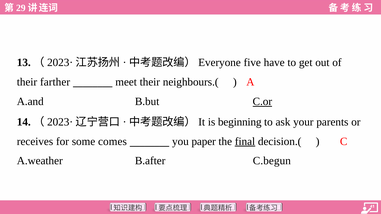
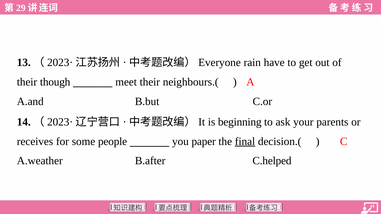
five: five -> rain (252, 63)
farther: farther -> though (55, 82)
C.or underline: present -> none (262, 102)
comes: comes -> people (113, 142)
C.begun: C.begun -> C.helped (272, 161)
